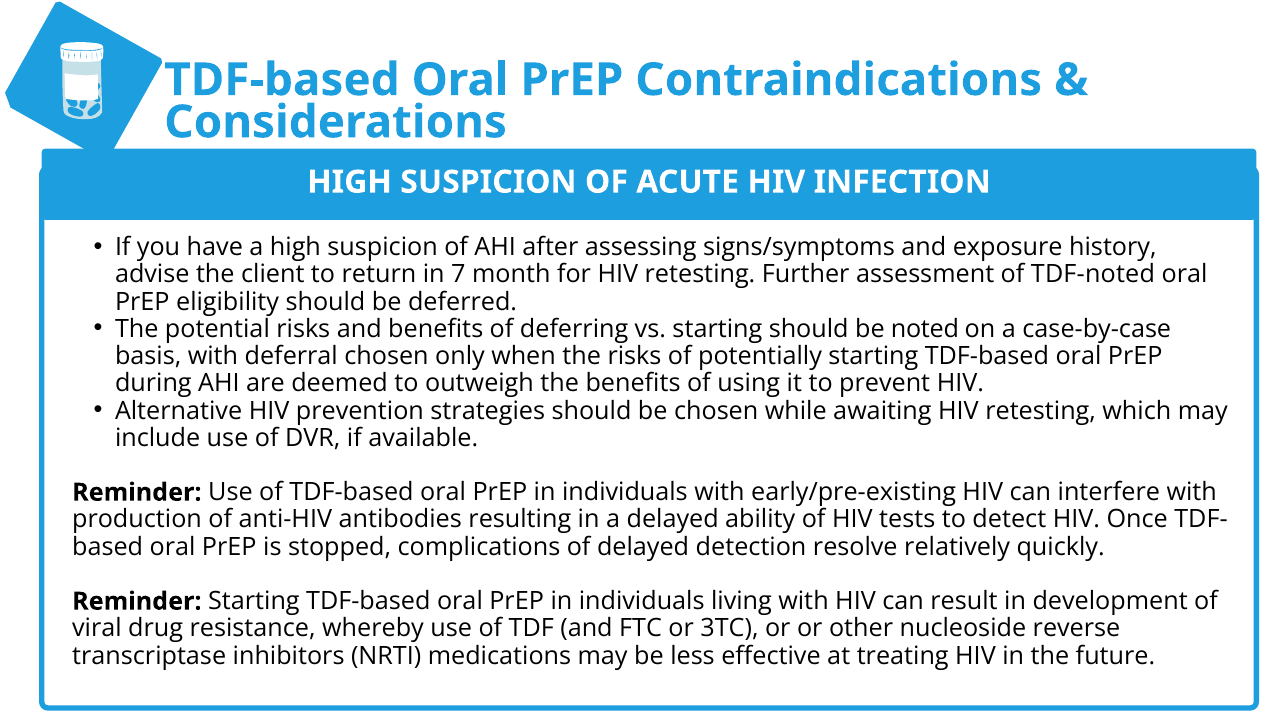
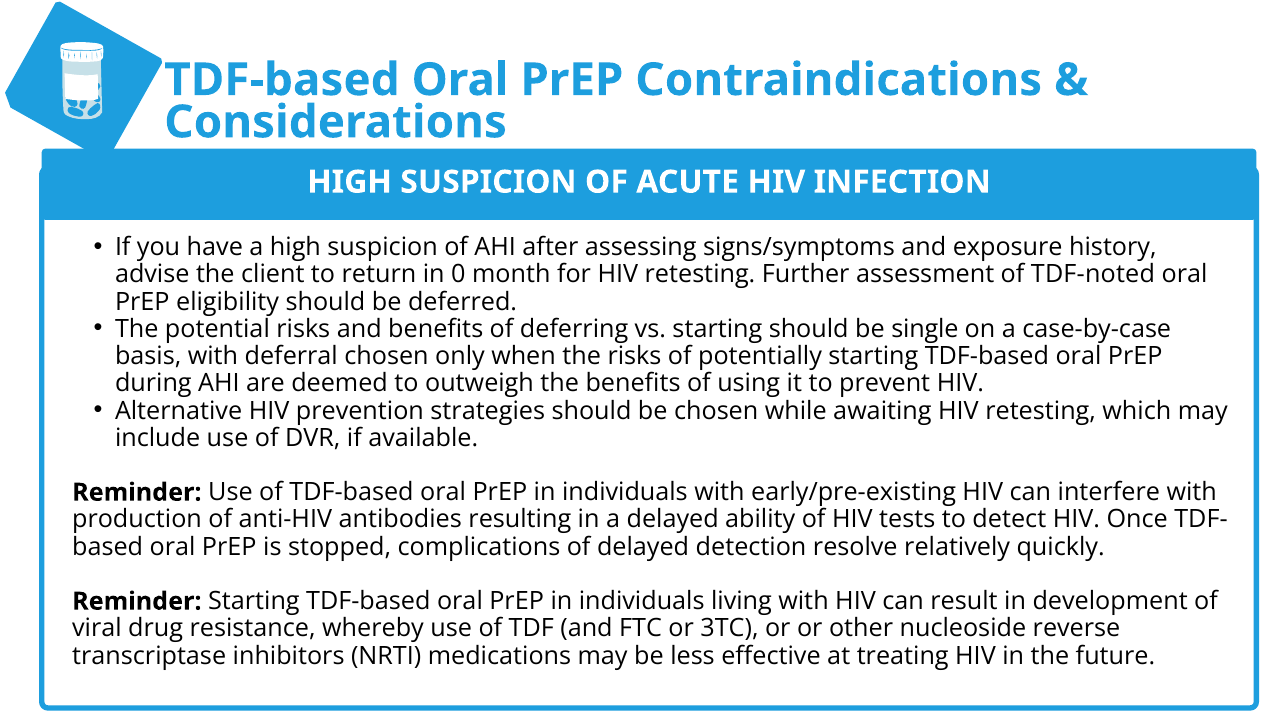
7: 7 -> 0 (458, 274)
noted: noted -> single (925, 329)
